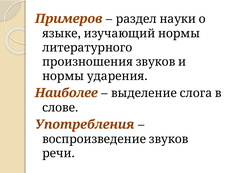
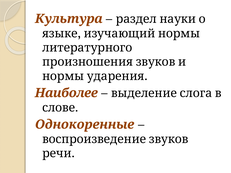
Примеров: Примеров -> Культура (69, 19)
Употребления: Употребления -> Однокоренные (85, 125)
